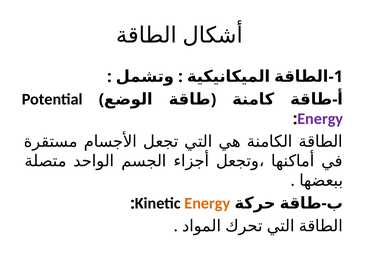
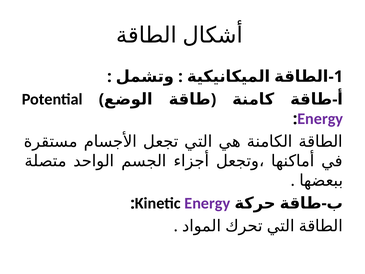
Energy colour: orange -> purple (207, 203)
